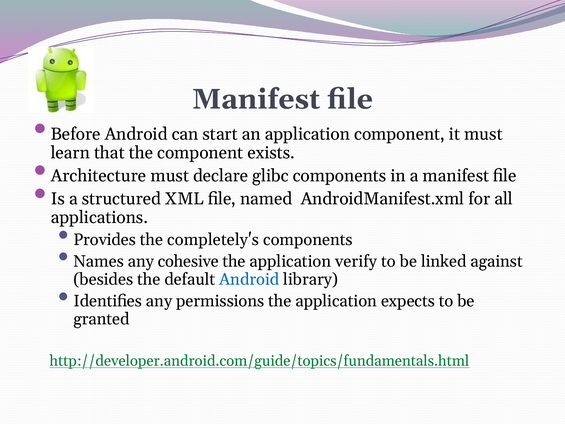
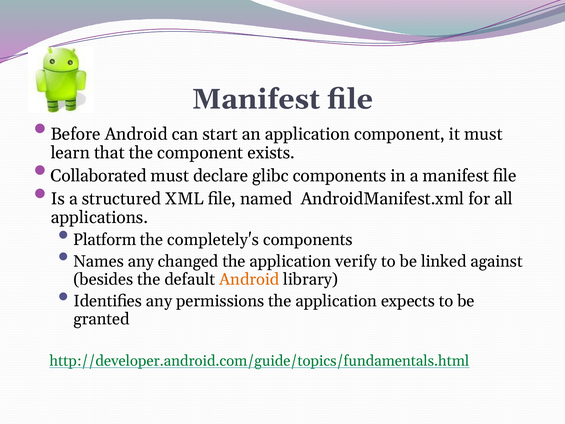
Architecture: Architecture -> Collaborated (99, 176)
Provides: Provides -> Platform (105, 239)
cohesive: cohesive -> changed (188, 261)
Android colour: blue -> orange (249, 279)
